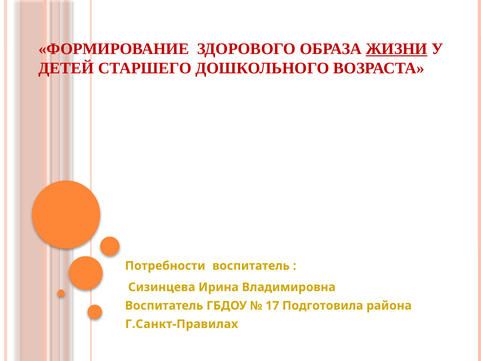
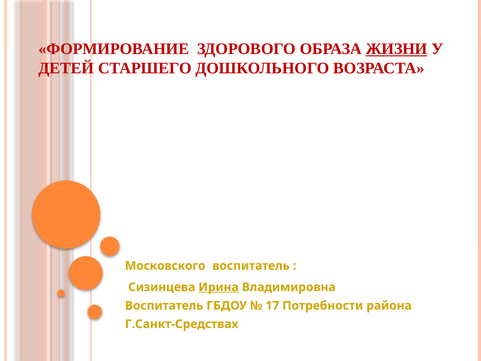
Потребности: Потребности -> Московского (165, 266)
Ирина underline: none -> present (219, 287)
Подготовила: Подготовила -> Потребности (323, 305)
Г.Санкт-Правилах: Г.Санкт-Правилах -> Г.Санкт-Средствах (182, 324)
